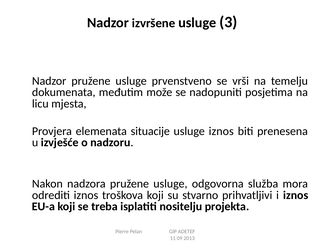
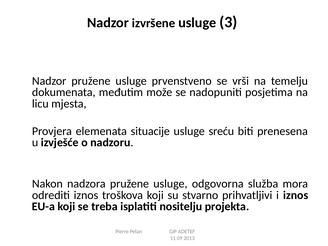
usluge iznos: iznos -> sreću (221, 131)
